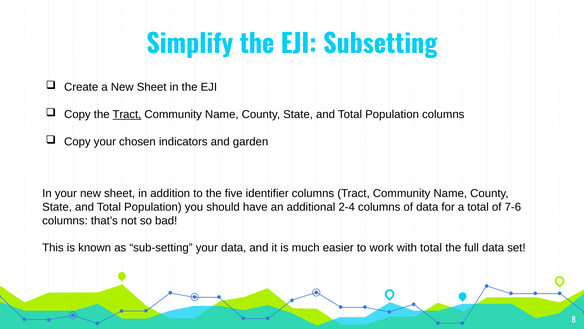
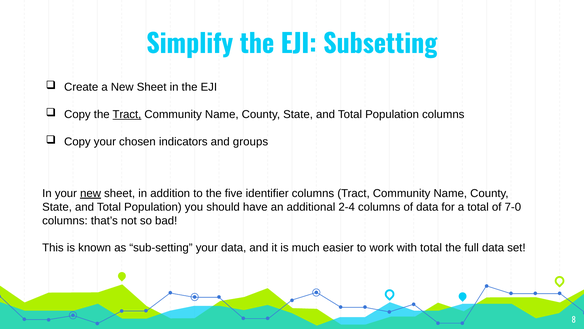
garden: garden -> groups (251, 142)
new underline: none -> present (91, 193)
7-6: 7-6 -> 7-0 (513, 207)
